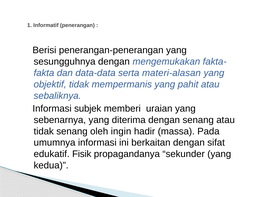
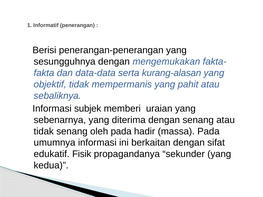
materi-alasan: materi-alasan -> kurang-alasan (172, 73)
oleh ingin: ingin -> pada (121, 131)
